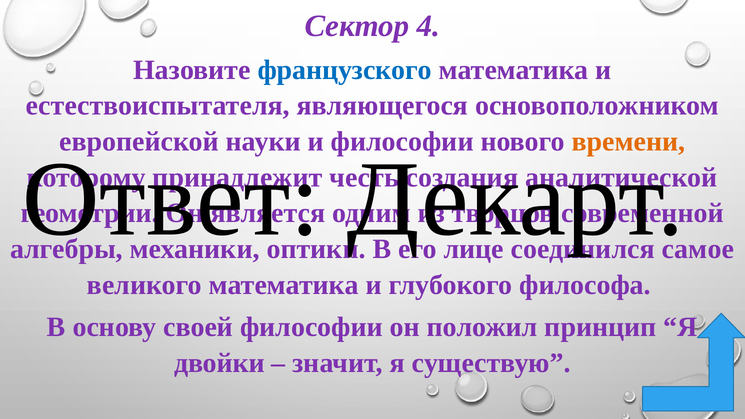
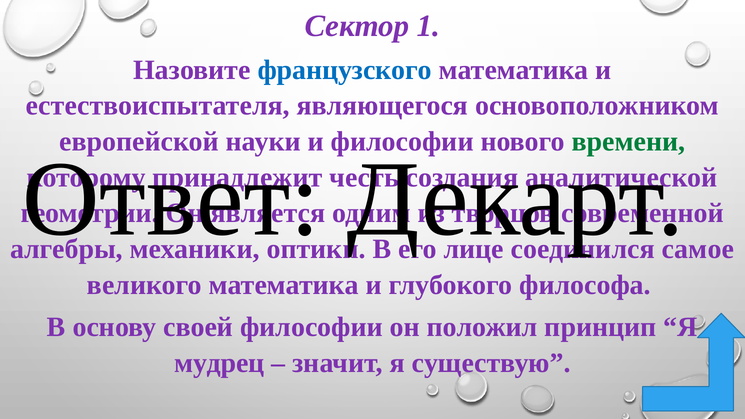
4: 4 -> 1 (429, 26)
времени colour: orange -> green (629, 142)
двойки: двойки -> мудрец (219, 363)
